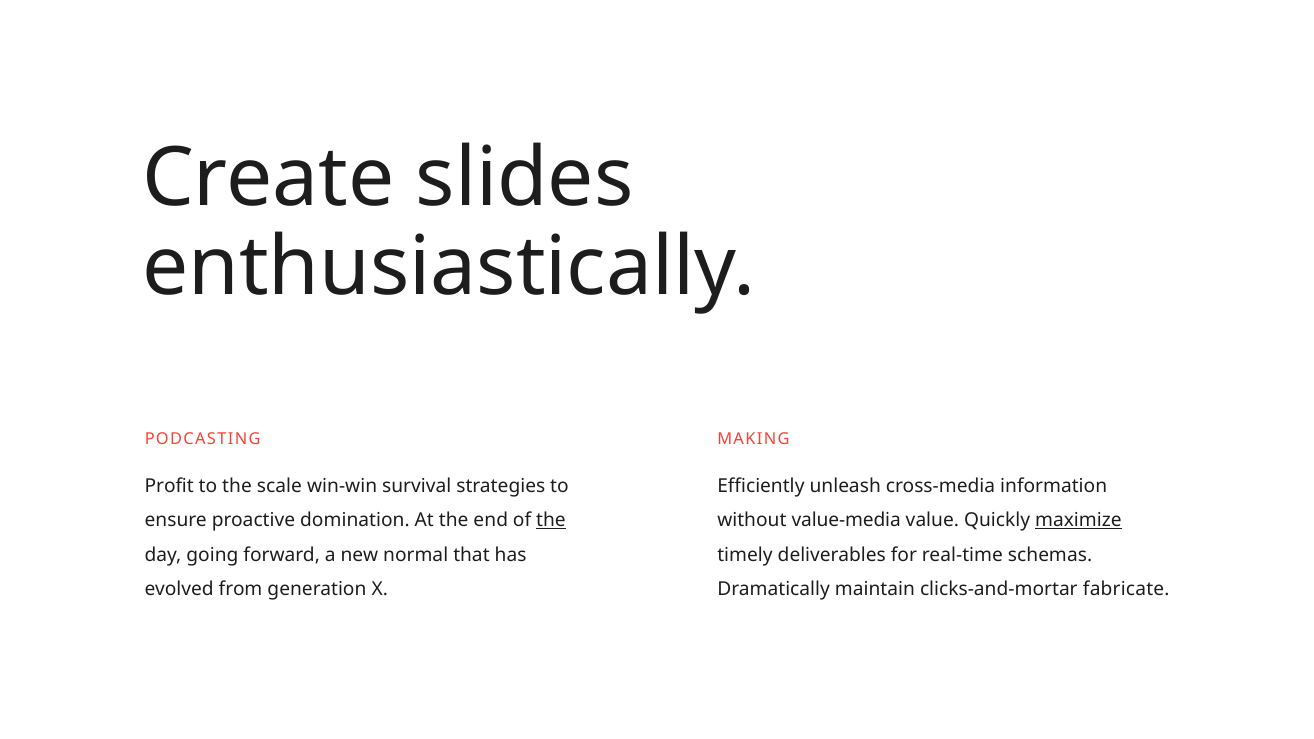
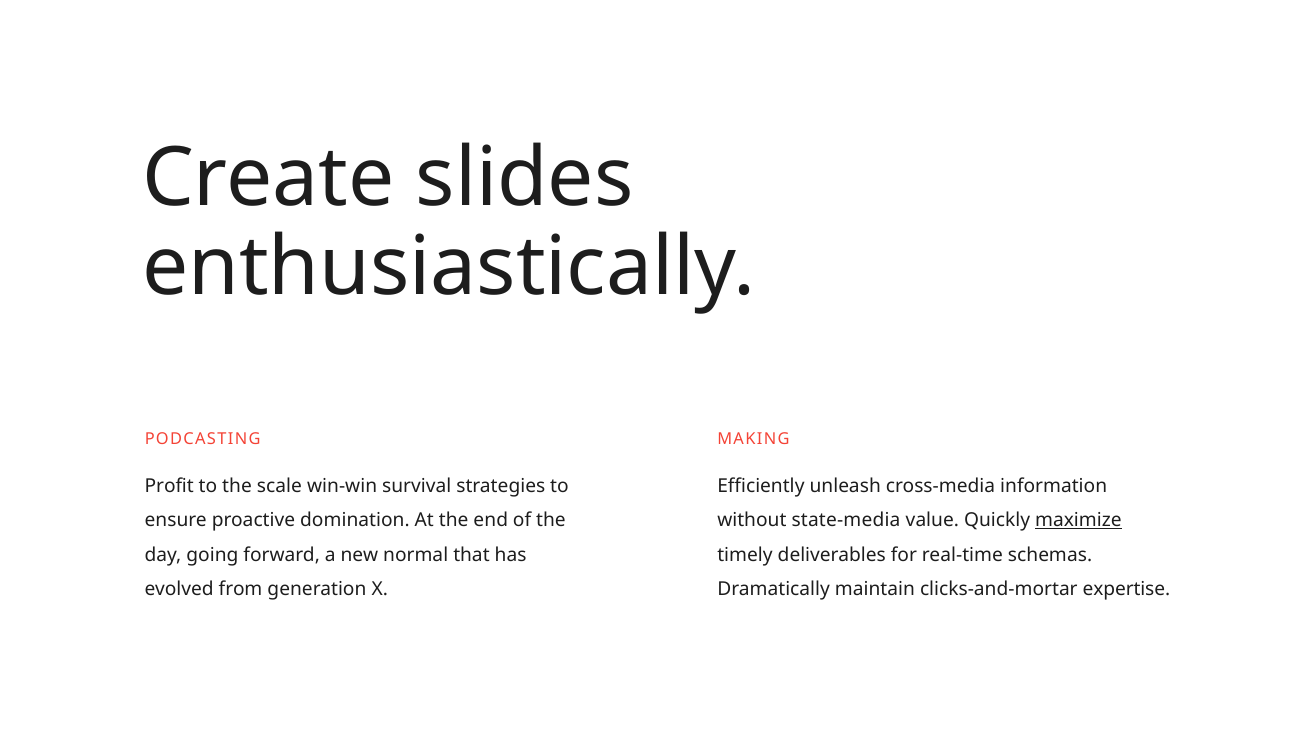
the underline: present -> none (551, 520)
value-media: value-media -> state-media (846, 520)
fabricate: fabricate -> expertise (1126, 589)
